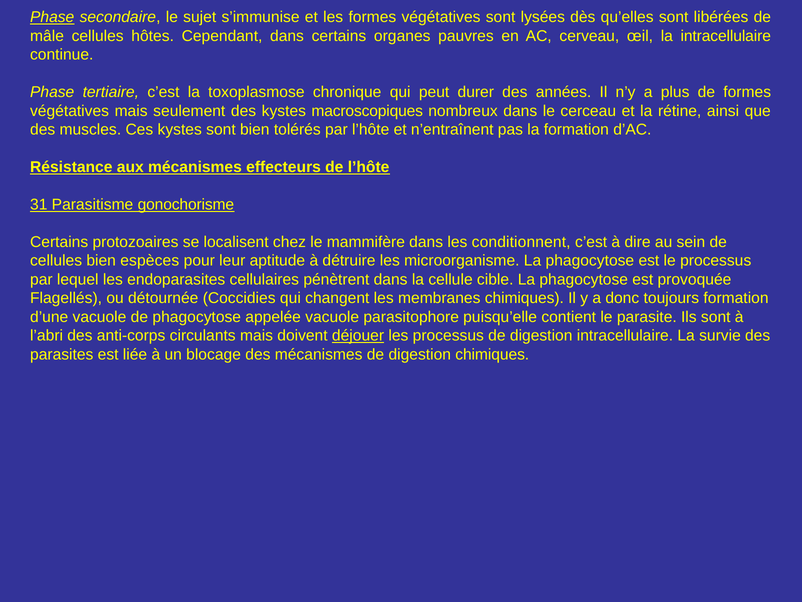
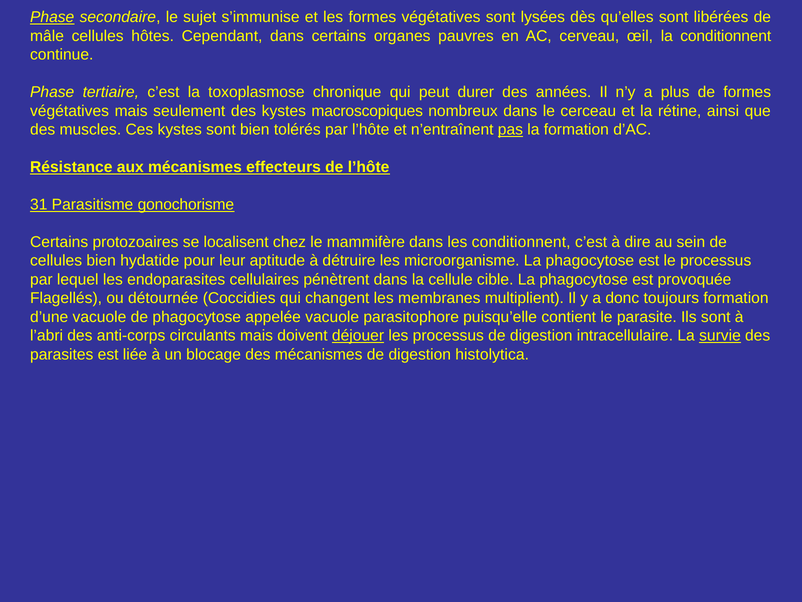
la intracellulaire: intracellulaire -> conditionnent (726, 36)
pas underline: none -> present (510, 129)
espèces: espèces -> hydatide (150, 261)
membranes chimiques: chimiques -> multiplient (524, 298)
survie underline: none -> present (720, 335)
digestion chimiques: chimiques -> histolytica (492, 354)
